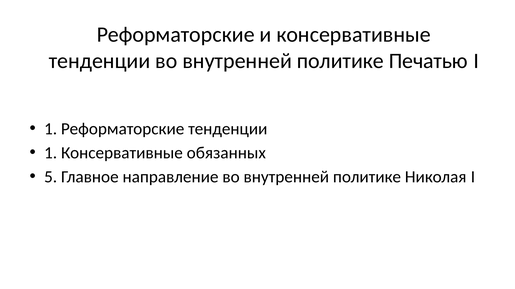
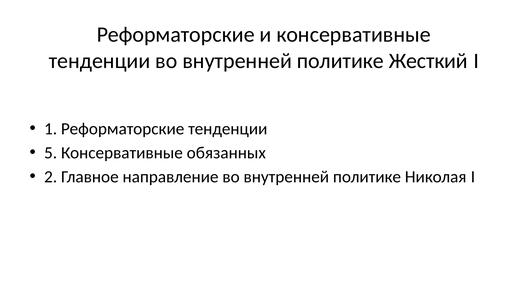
Печатью: Печатью -> Жесткий (428, 61)
1: 1 -> 5 (51, 153)
5: 5 -> 2 (51, 177)
